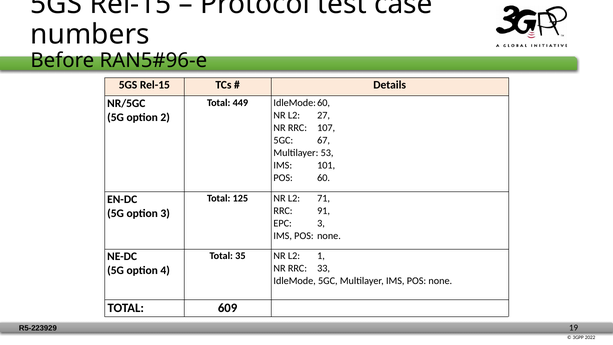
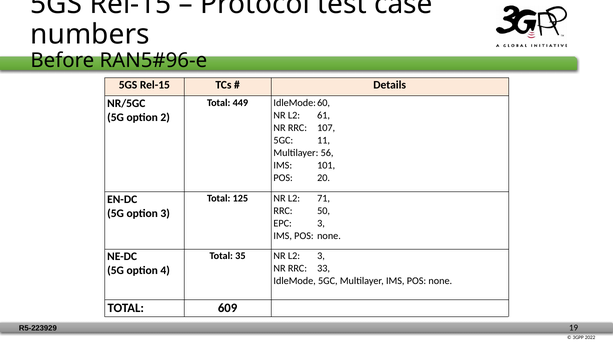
27: 27 -> 61 (324, 115)
67: 67 -> 11 (324, 140)
53: 53 -> 56 (327, 153)
60: 60 -> 20 (324, 178)
91: 91 -> 50 (324, 211)
L2 1: 1 -> 3 (321, 256)
